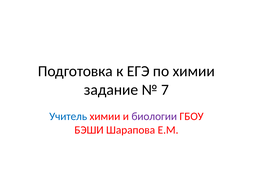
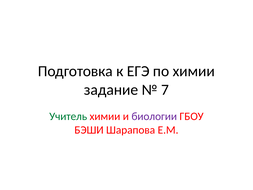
Учитель colour: blue -> green (68, 116)
